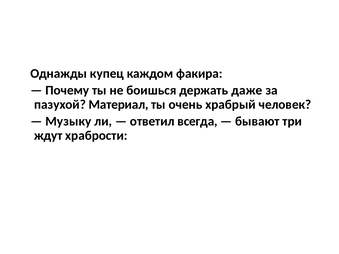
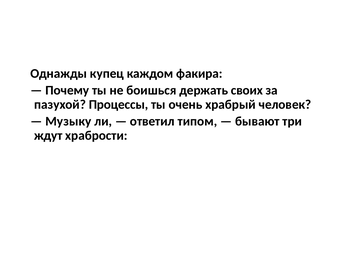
даже: даже -> своих (247, 90)
Материал: Материал -> Процессы (119, 105)
всегда: всегда -> типом (197, 121)
